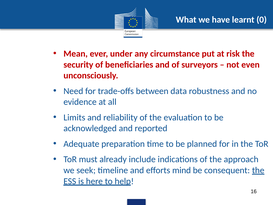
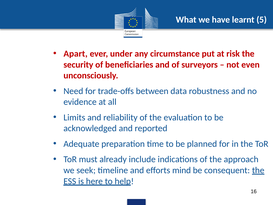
0: 0 -> 5 (262, 20)
Mean: Mean -> Apart (76, 54)
